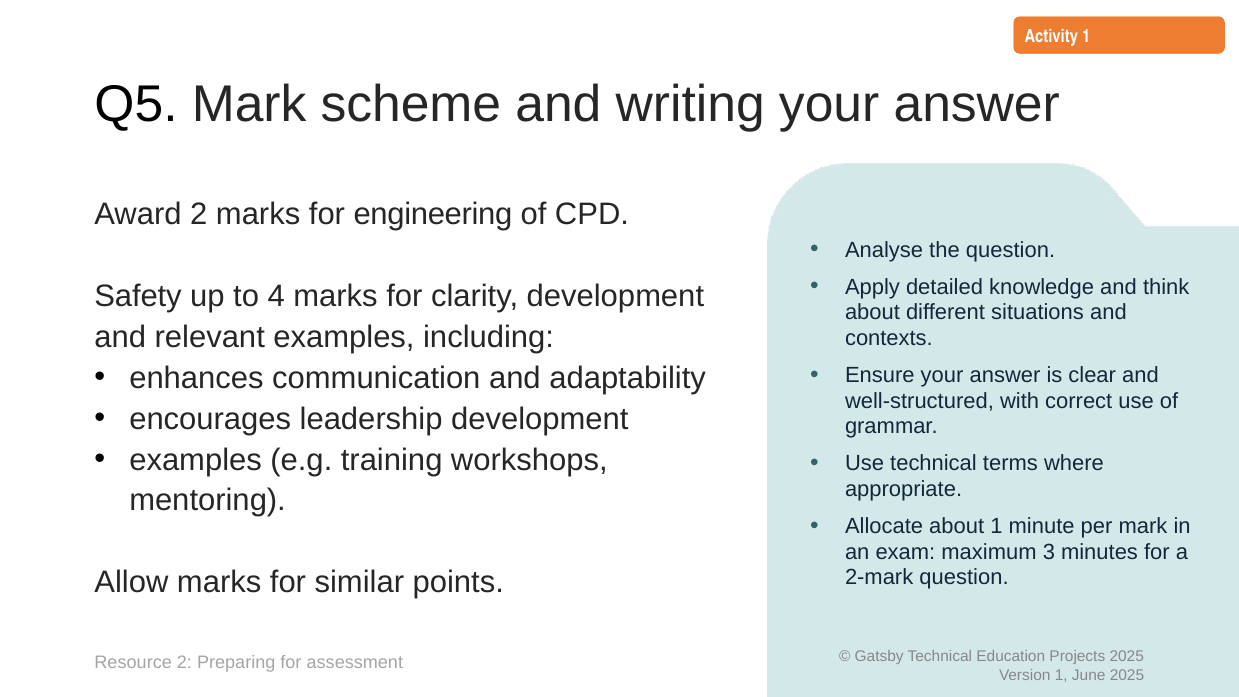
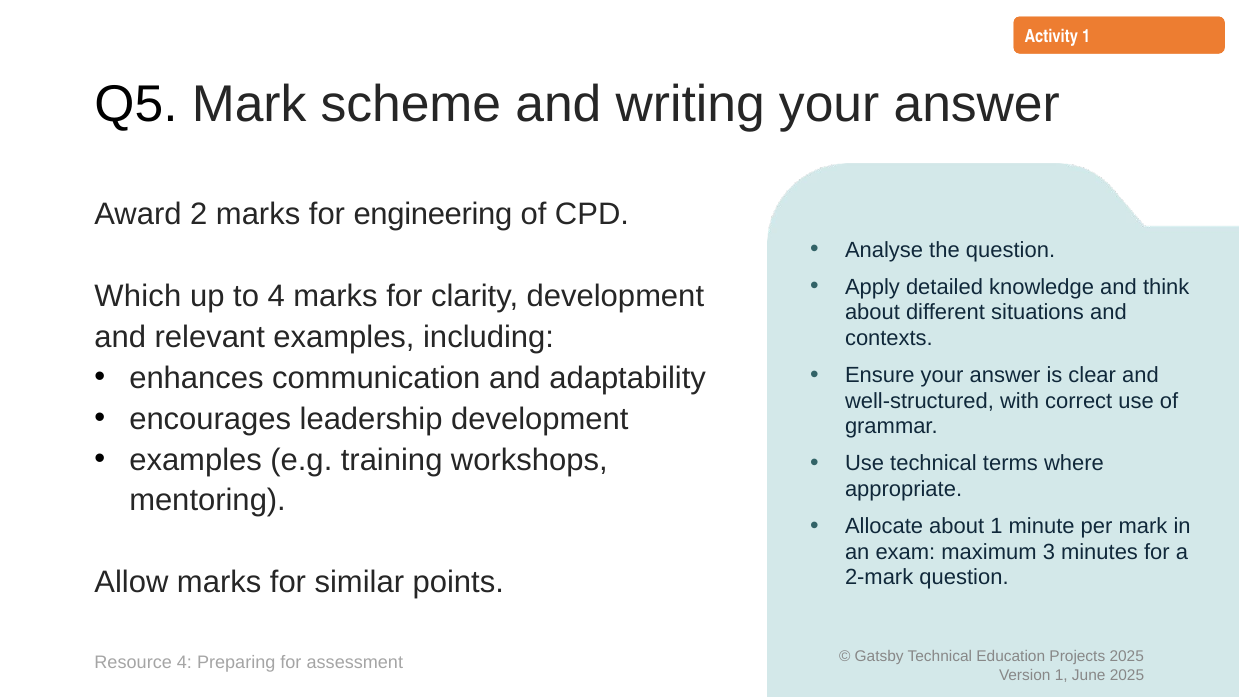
Safety: Safety -> Which (138, 296)
Resource 2: 2 -> 4 (184, 663)
